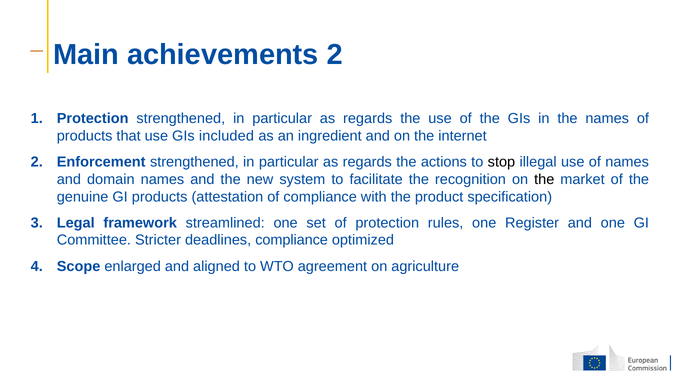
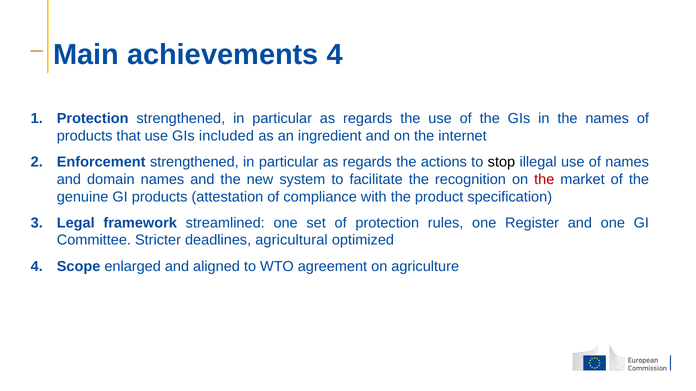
achievements 2: 2 -> 4 (335, 55)
the colour: black -> red (544, 180)
deadlines compliance: compliance -> agricultural (291, 240)
